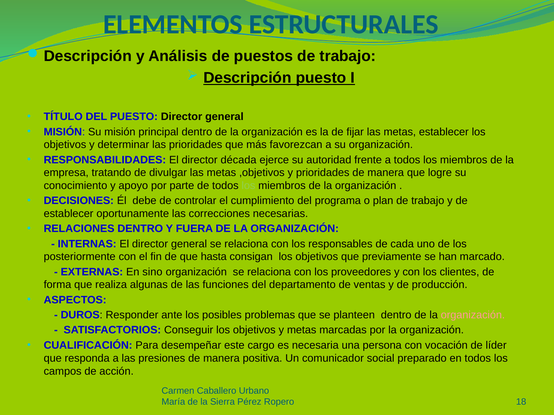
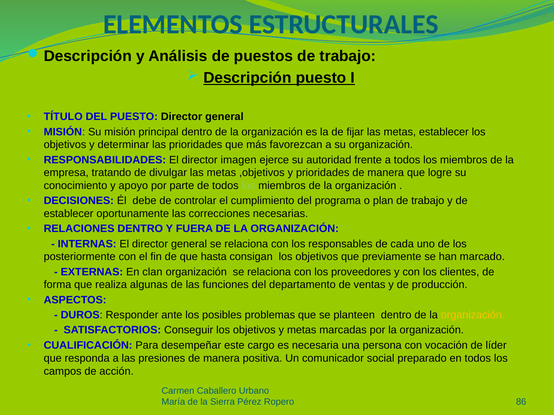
década: década -> imagen (239, 160)
sino: sino -> clan (152, 272)
organización colour: pink -> yellow (473, 315)
18: 18 -> 86 (521, 402)
